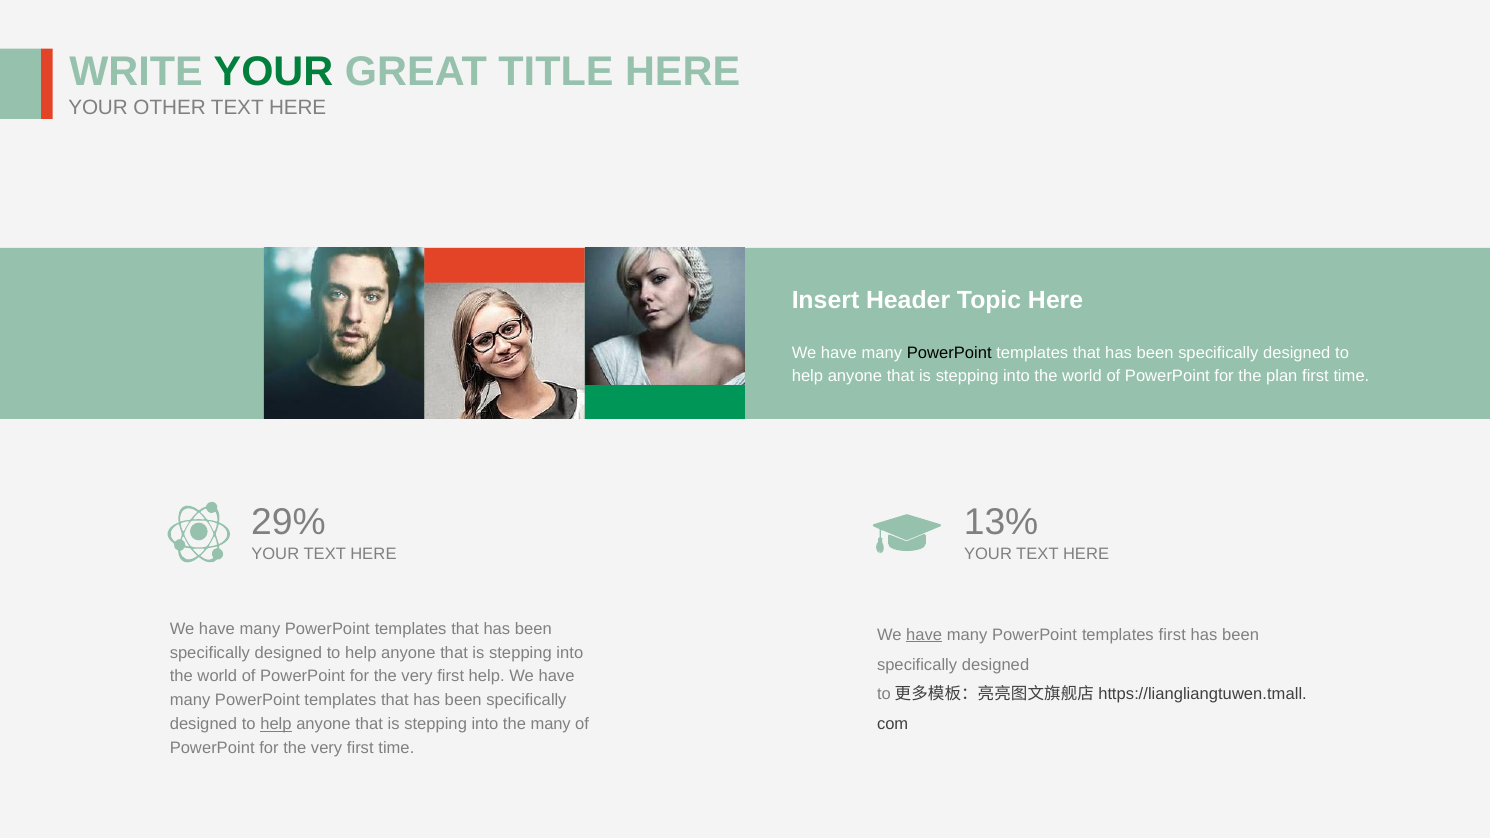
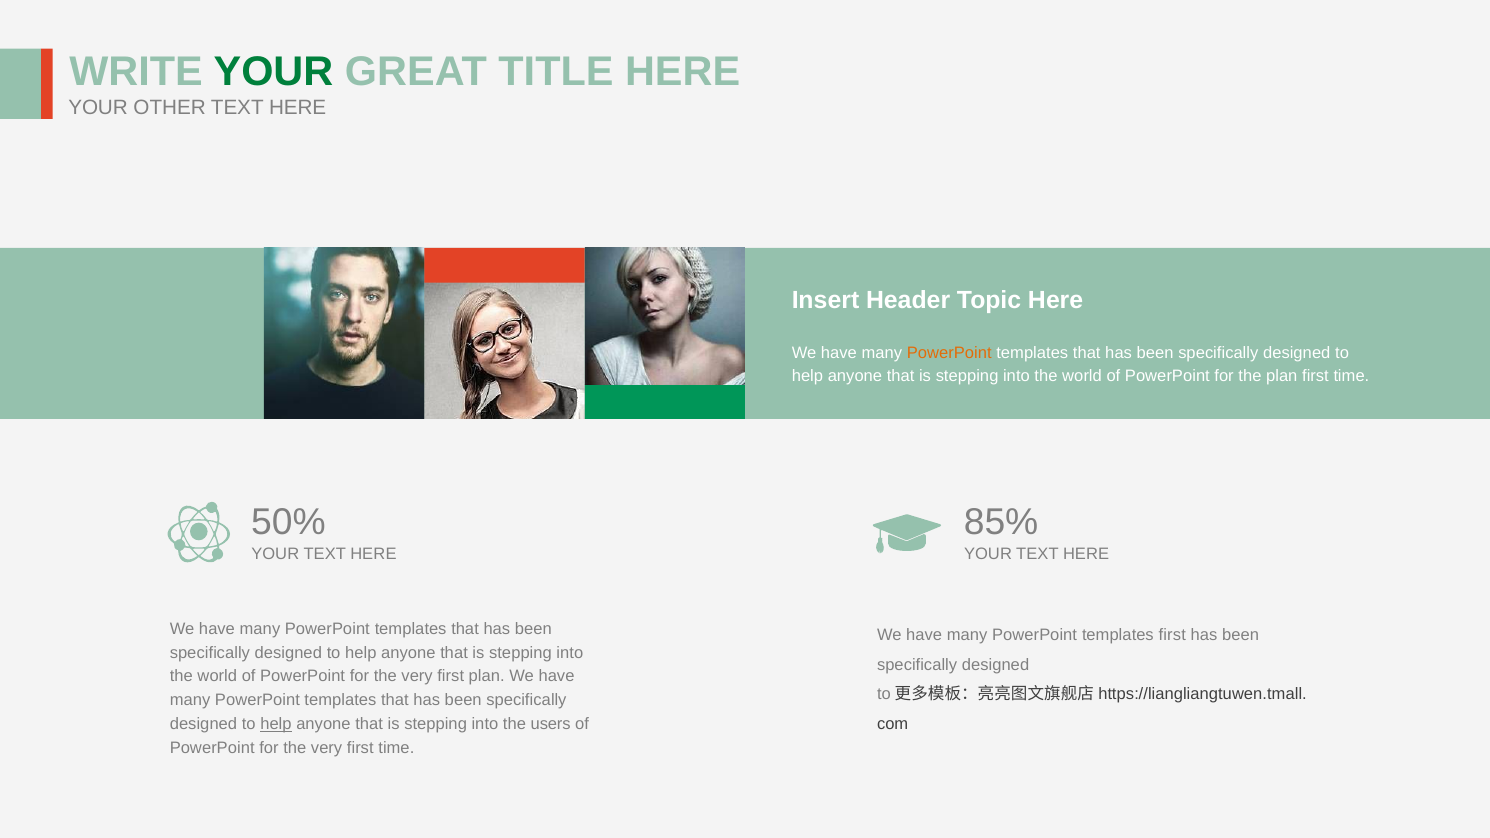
PowerPoint colour: black -> orange (949, 352)
29%: 29% -> 50% (288, 522)
13%: 13% -> 85% (1001, 522)
have underline: present -> none (924, 635)
first help: help -> plan (487, 676)
the many: many -> users (551, 724)
